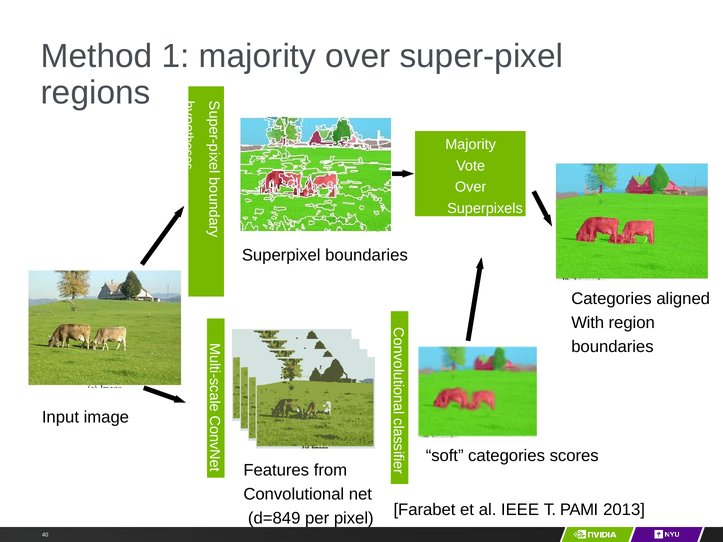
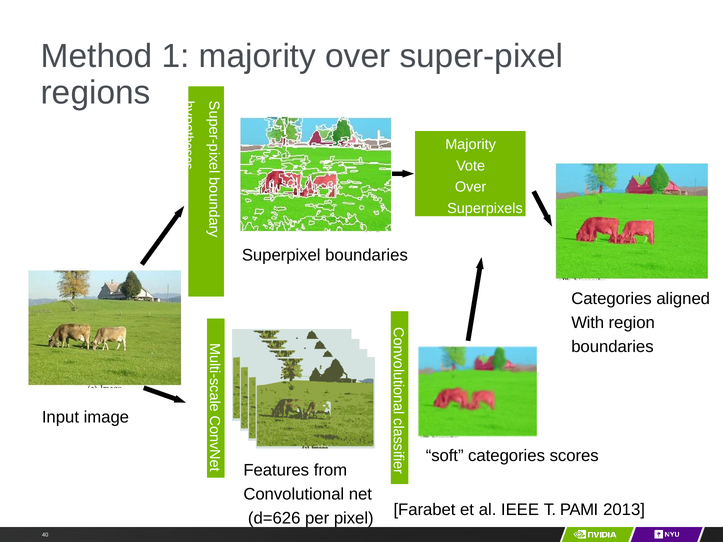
d=849: d=849 -> d=626 (274, 518)
